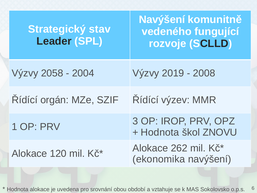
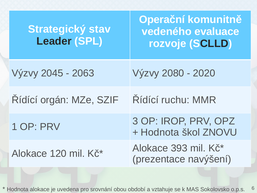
Navýšení: Navýšení -> Operační (162, 20)
fungující: fungující -> evaluace (217, 32)
2058: 2058 -> 2045 (52, 73)
2004: 2004 -> 2063 (83, 73)
2019: 2019 -> 2080 (173, 73)
2008: 2008 -> 2020 (204, 73)
výzev: výzev -> ruchu (175, 100)
262: 262 -> 393 (179, 148)
ekonomika: ekonomika -> prezentace (159, 159)
